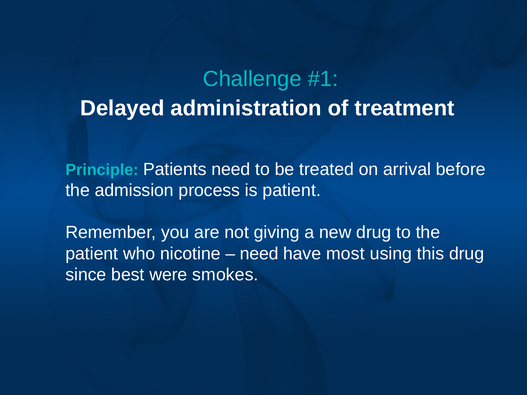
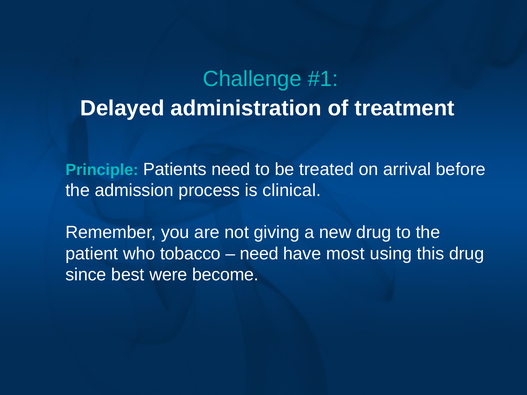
is patient: patient -> clinical (292, 190)
nicotine: nicotine -> tobacco (190, 254)
smokes: smokes -> become (226, 275)
